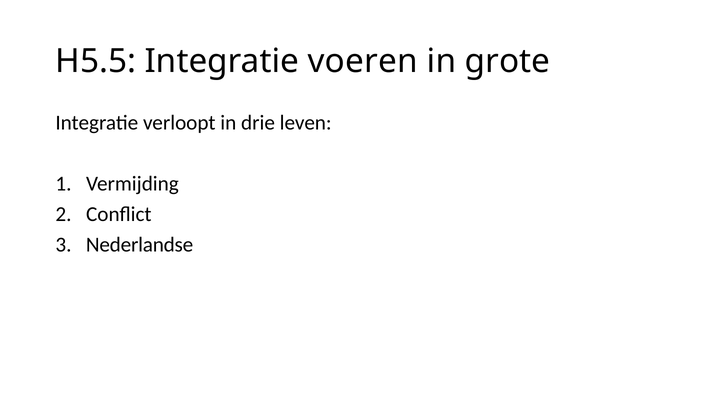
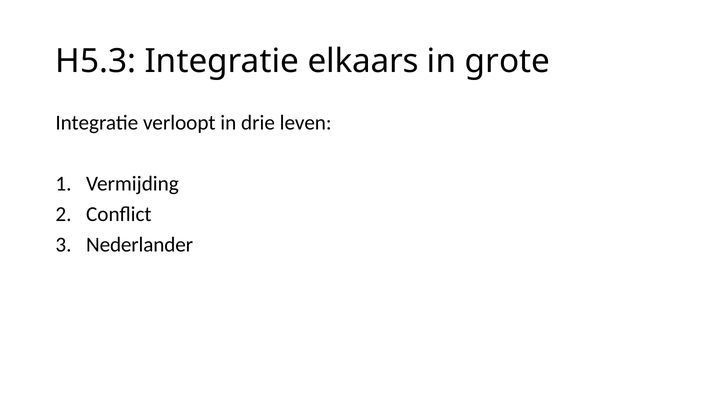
H5.5: H5.5 -> H5.3 (96, 61)
voeren: voeren -> elkaars (363, 61)
Nederlandse: Nederlandse -> Nederlander (140, 245)
